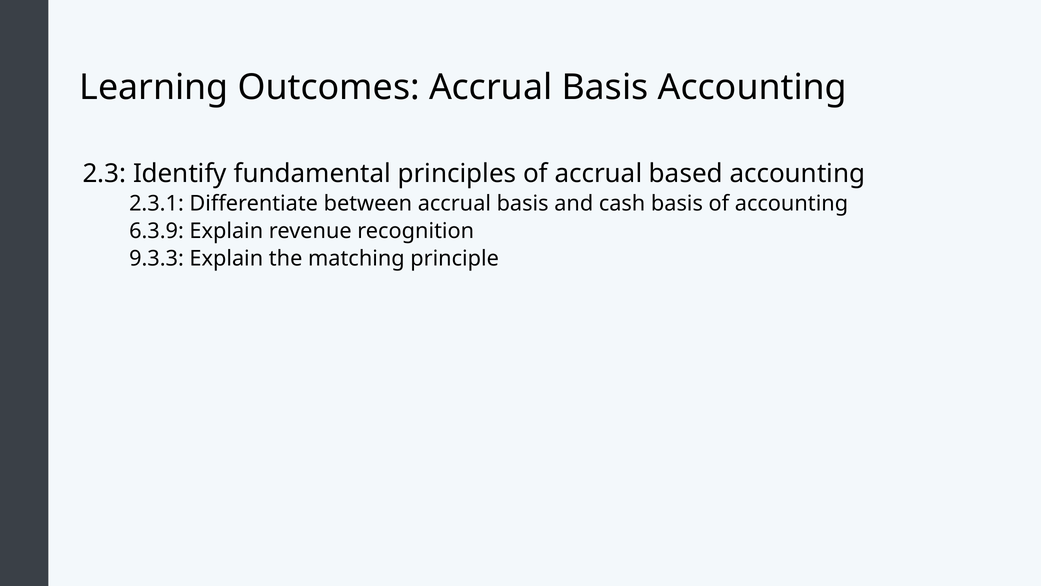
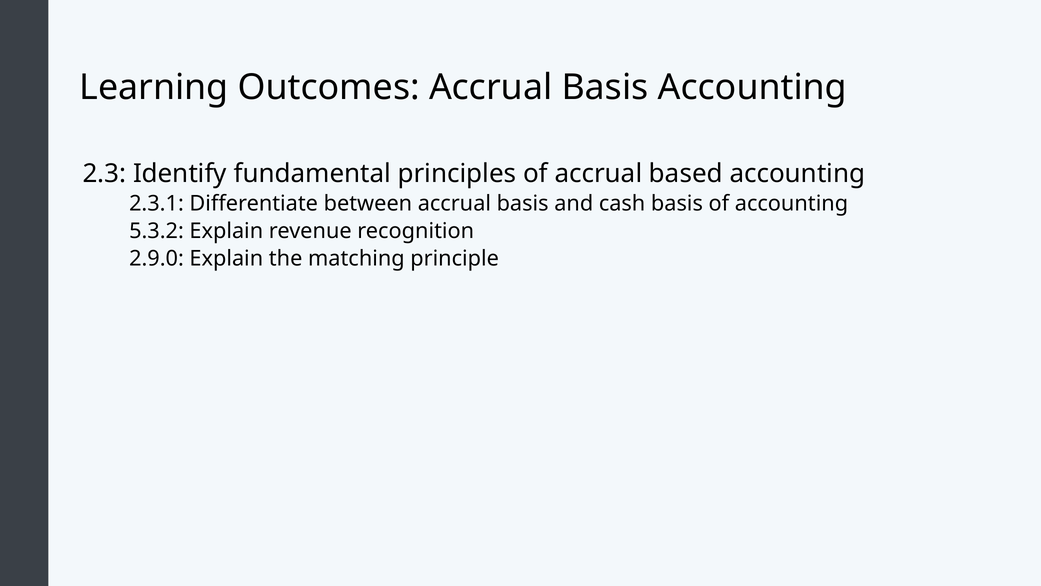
6.3.9: 6.3.9 -> 5.3.2 (156, 231)
9.3.3: 9.3.3 -> 2.9.0 (156, 258)
